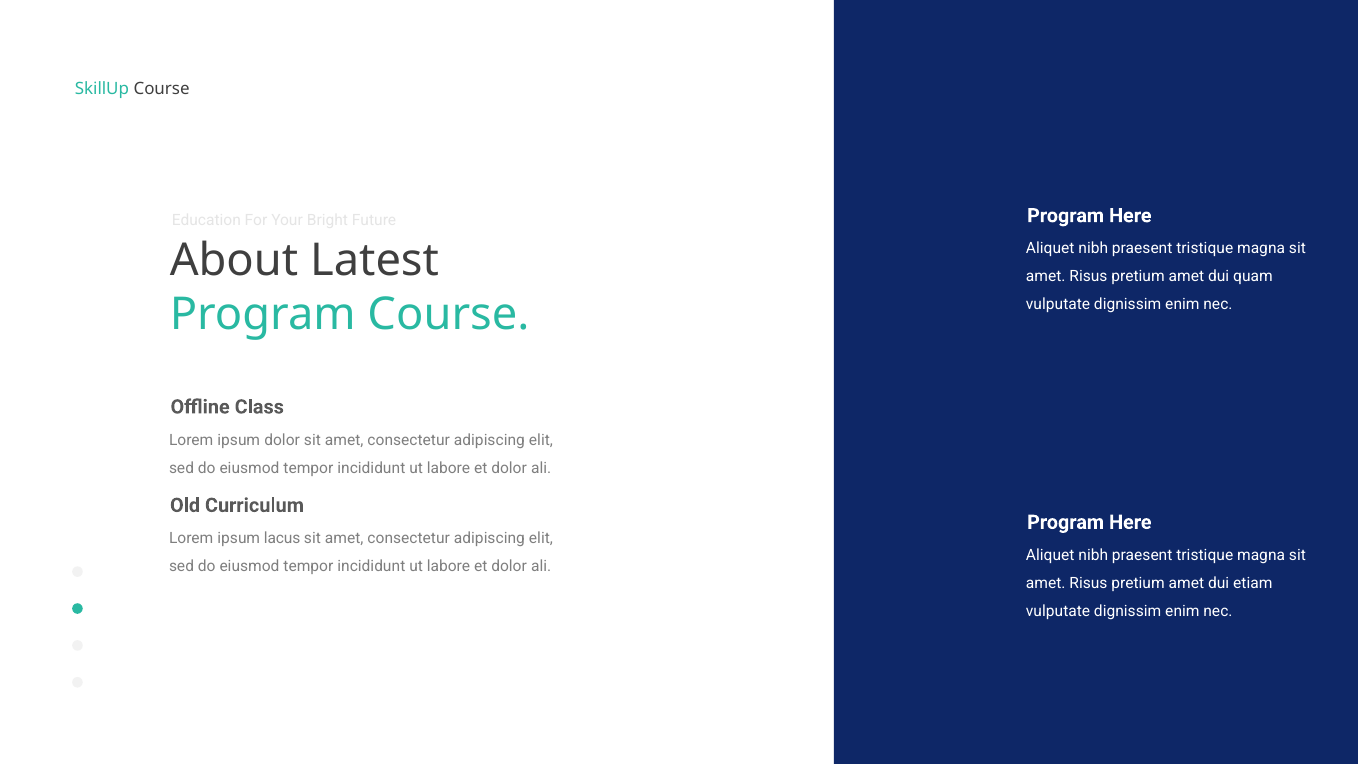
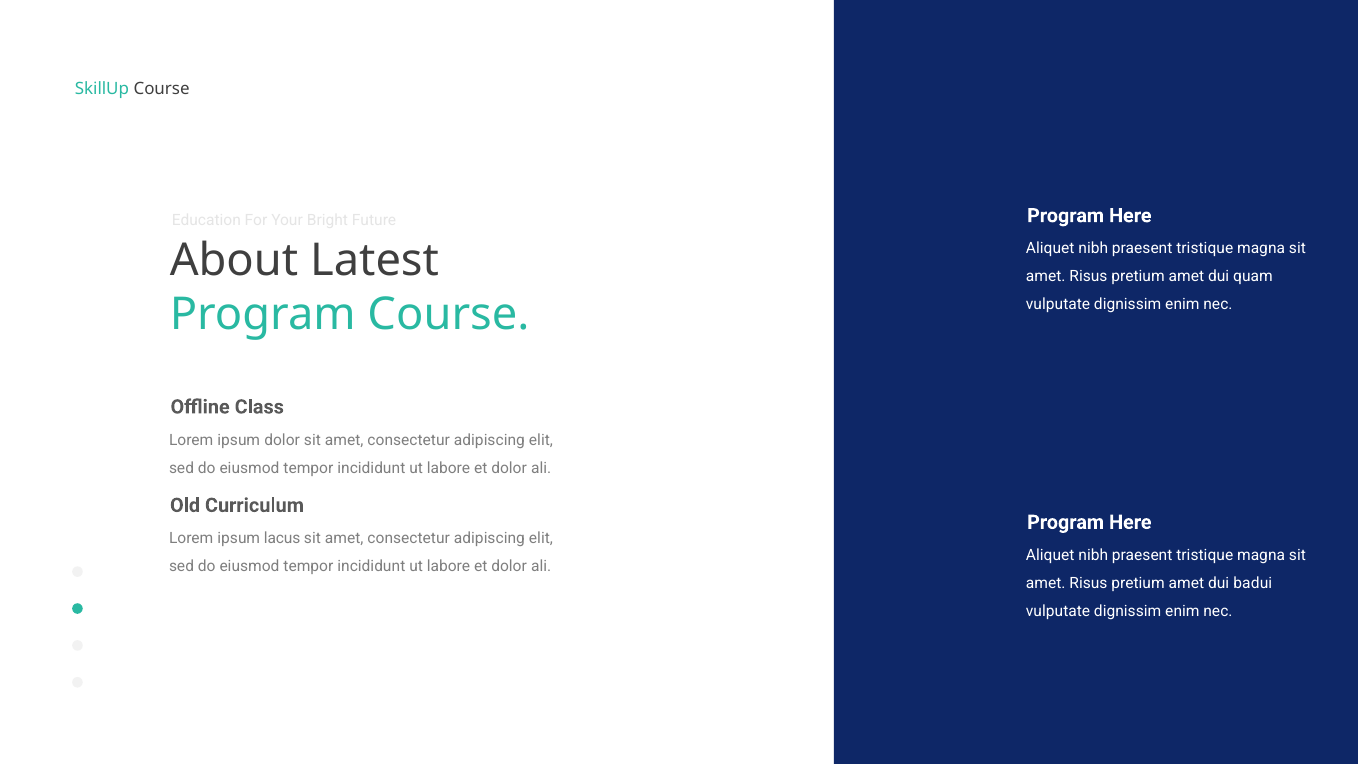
etiam: etiam -> badui (1253, 583)
